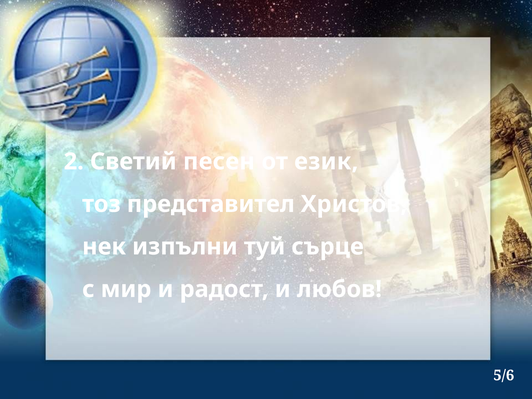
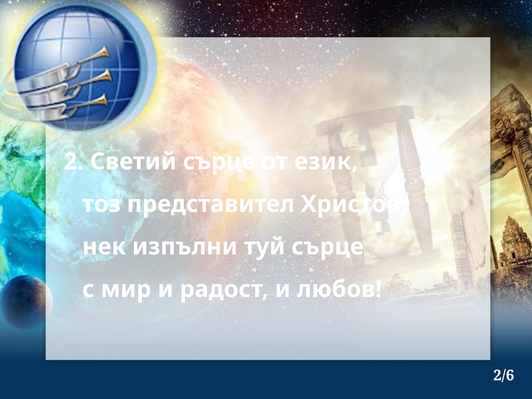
Светий песен: песен -> сърце (219, 162)
5/6: 5/6 -> 2/6 (504, 375)
